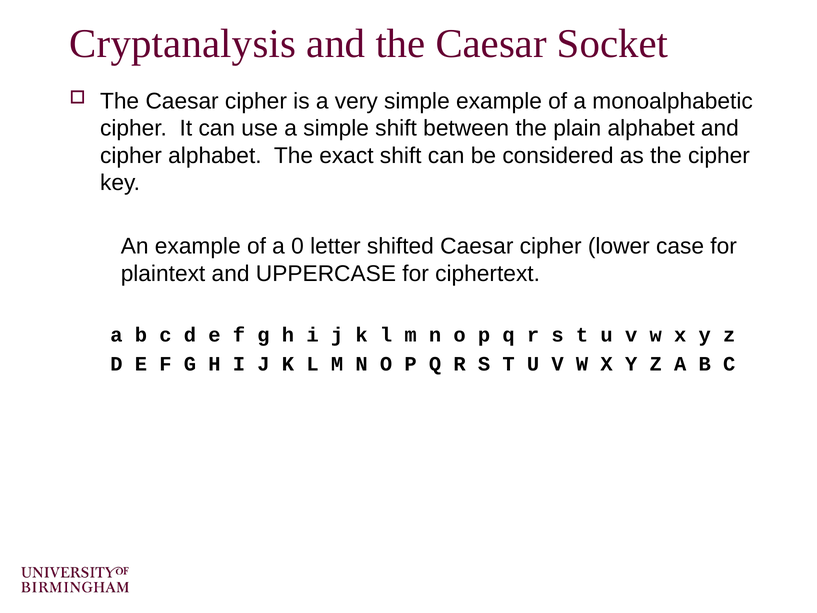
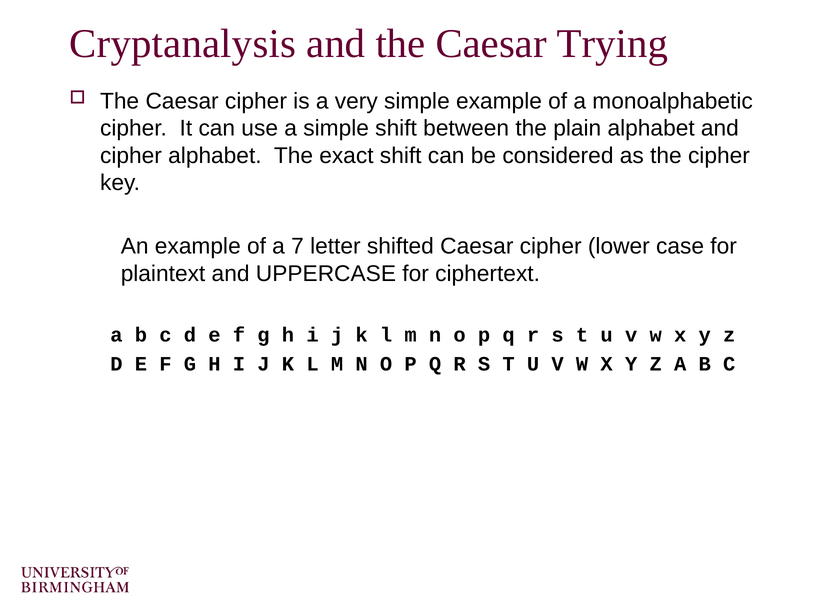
Socket: Socket -> Trying (612, 44)
0: 0 -> 7 (298, 246)
